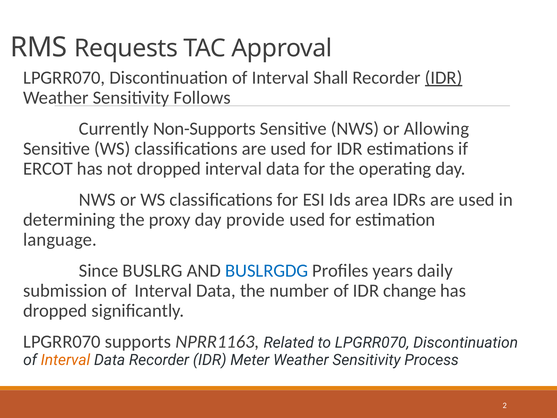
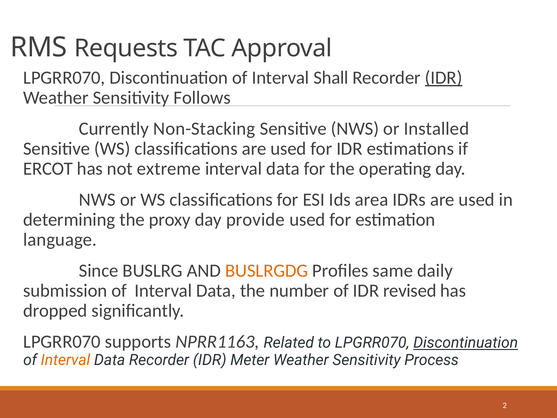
Non-Supports: Non-Supports -> Non-Stacking (204, 129)
Allowing: Allowing -> Installed (436, 129)
not dropped: dropped -> extreme (169, 169)
BUSLRGDG colour: blue -> orange (267, 271)
years: years -> same (393, 271)
change: change -> revised (410, 291)
Discontinuation underline: none -> present (466, 343)
